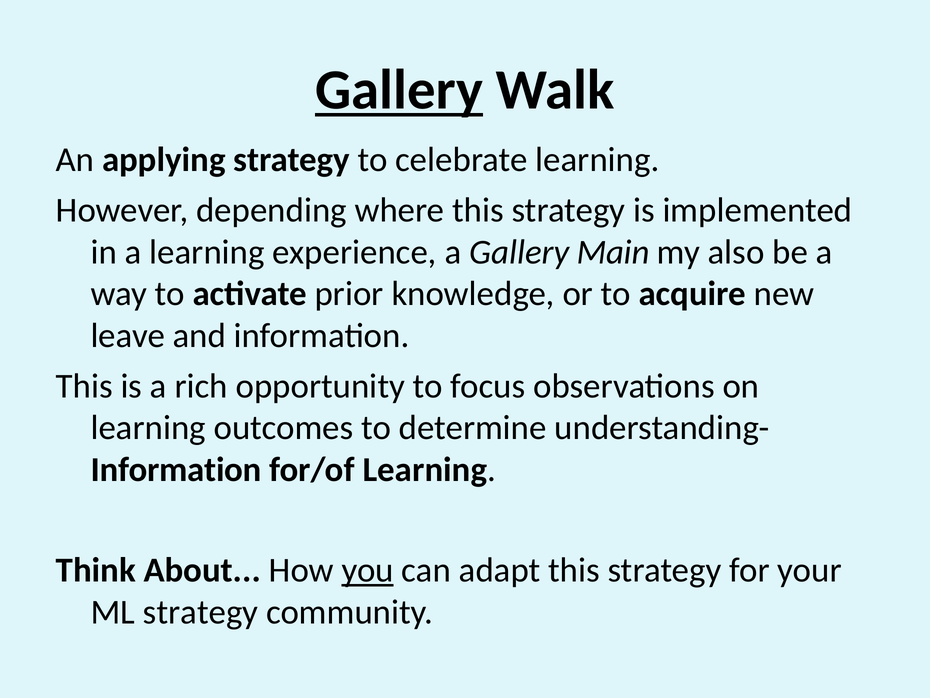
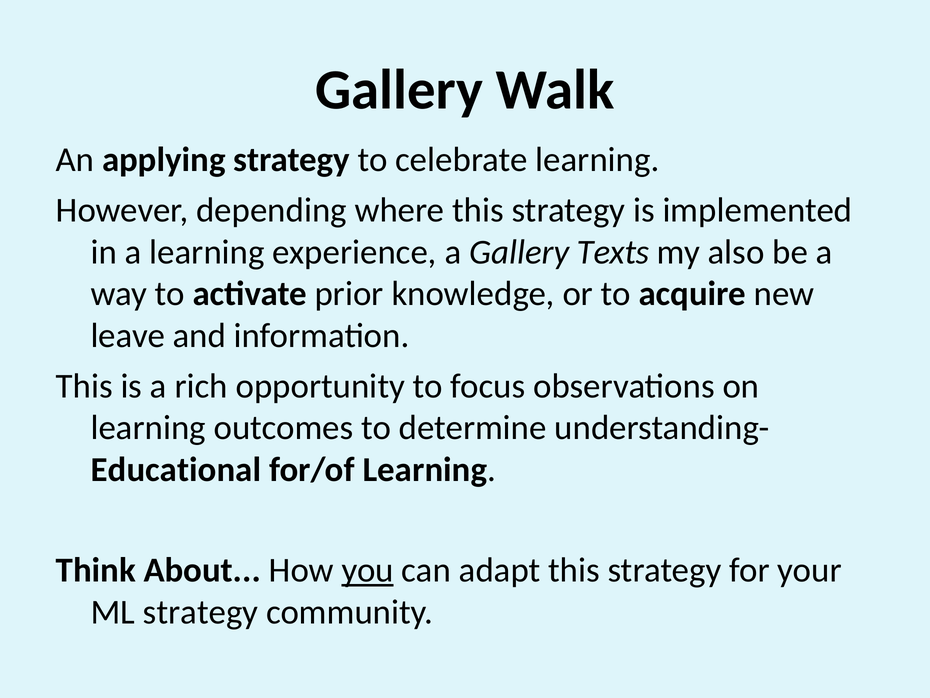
Gallery underline: present -> none (399, 90)
Main: Main -> Texts (613, 252)
Information: Information -> Educational (176, 470)
